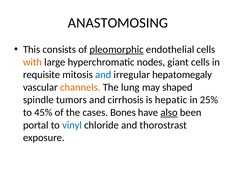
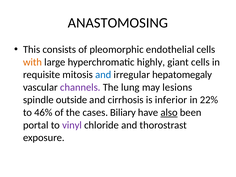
pleomorphic underline: present -> none (117, 50)
nodes: nodes -> highly (151, 62)
channels colour: orange -> purple (80, 87)
shaped: shaped -> lesions (177, 87)
tumors: tumors -> outside (72, 100)
hepatic: hepatic -> inferior (171, 100)
25%: 25% -> 22% (209, 100)
45%: 45% -> 46% (43, 112)
Bones: Bones -> Biliary (123, 112)
vinyl colour: blue -> purple (72, 125)
